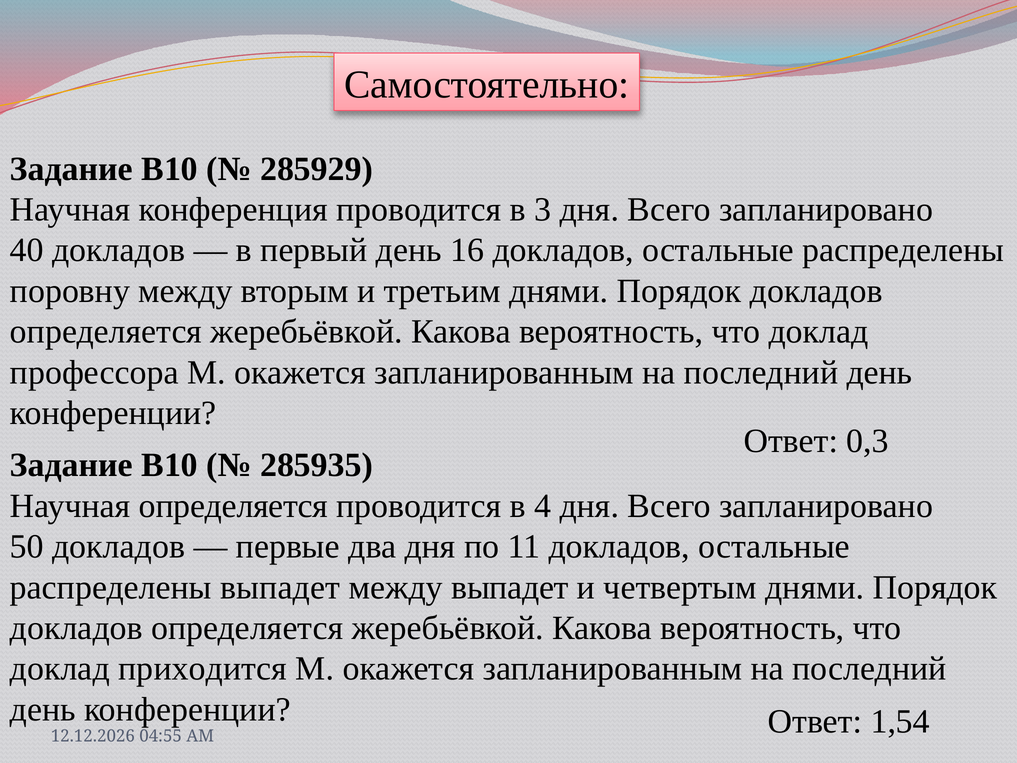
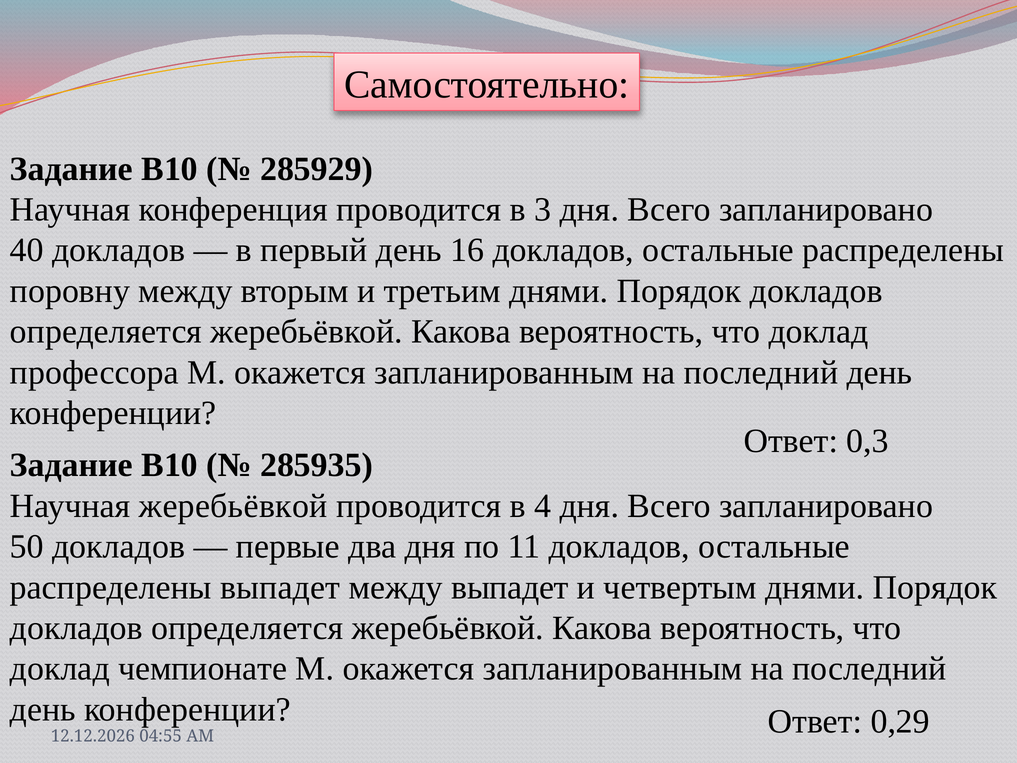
Научная определяется: определяется -> жеребьёвкой (233, 506)
приходится: приходится -> чемпионате (203, 669)
1,54: 1,54 -> 0,29 (900, 721)
